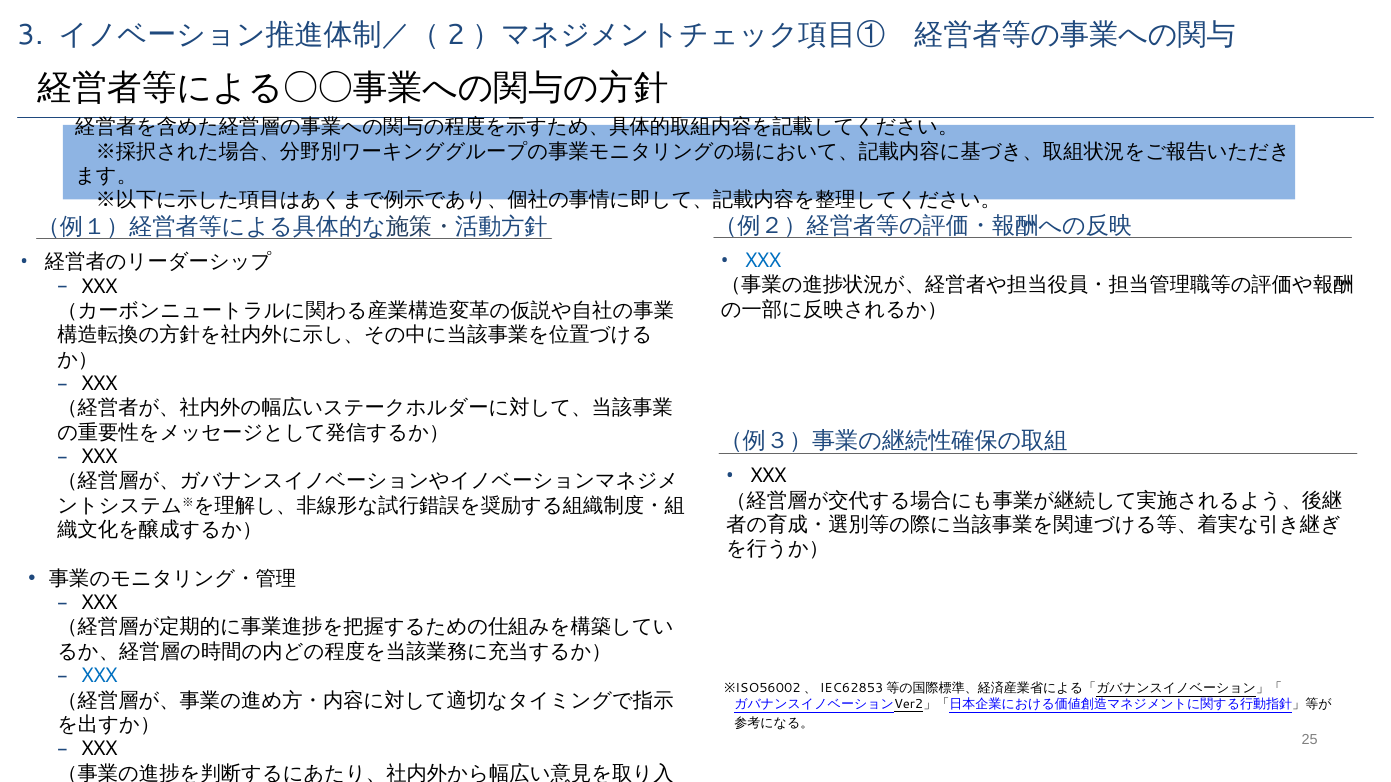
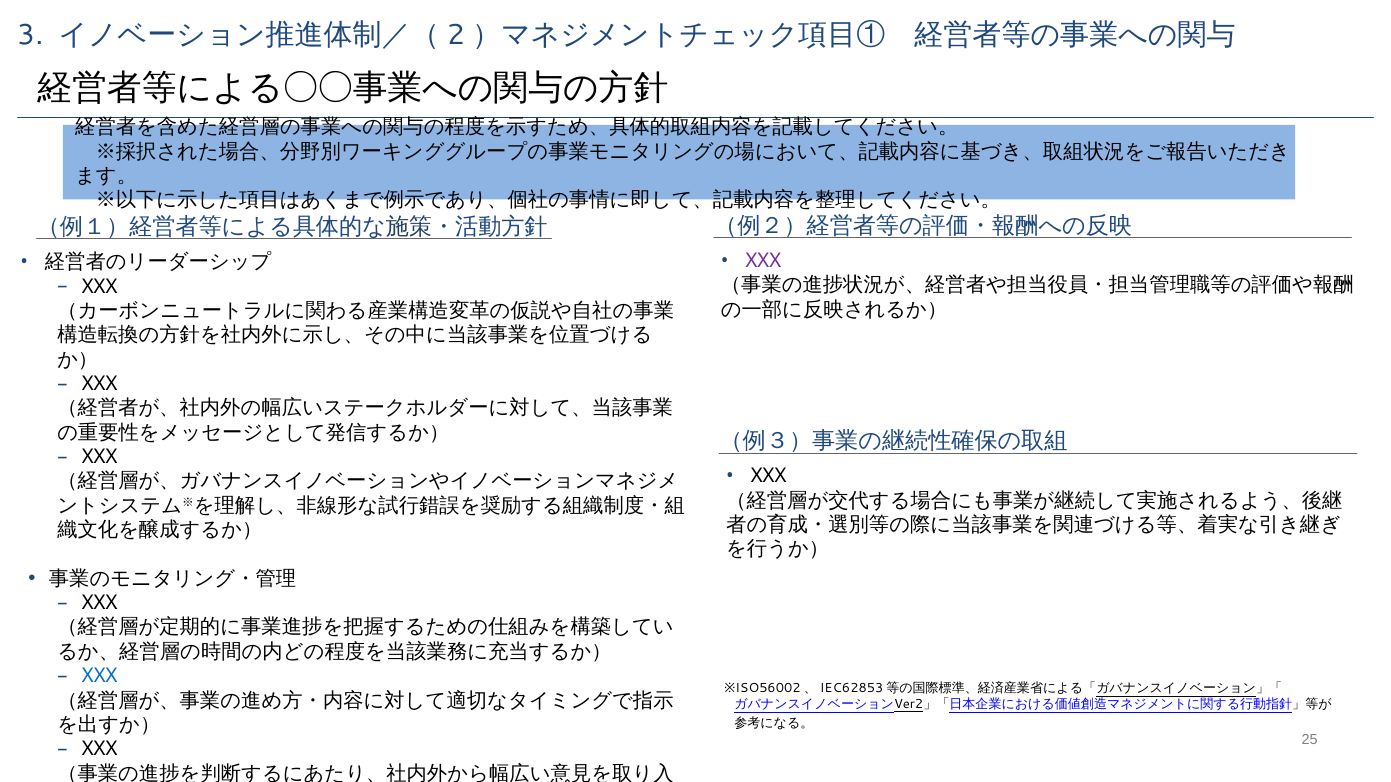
XXX colour: blue -> purple (763, 261)
